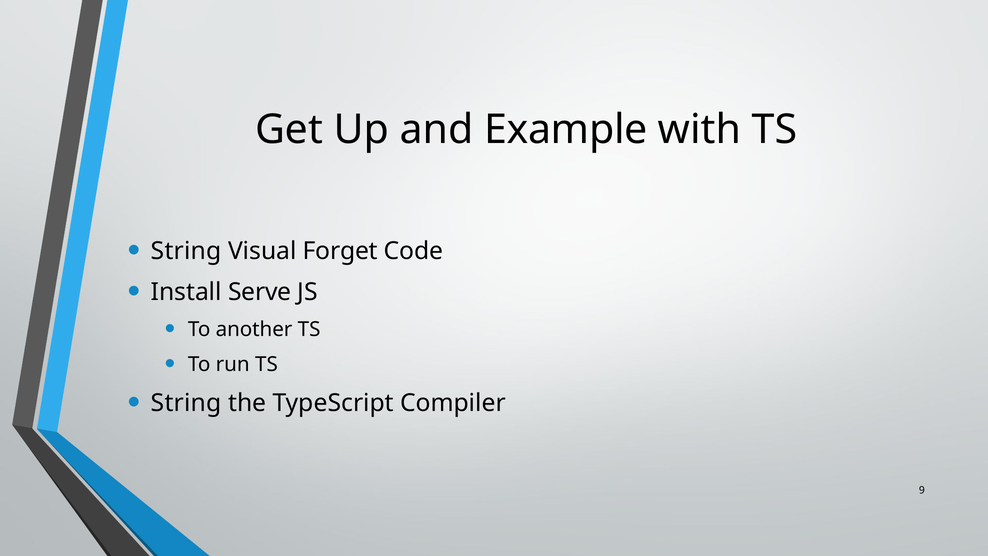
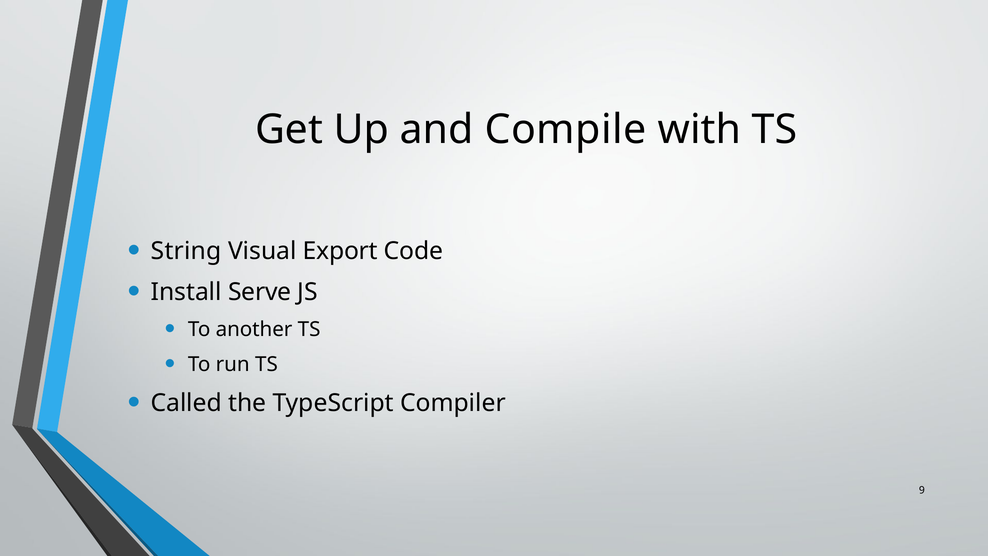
Example: Example -> Compile (566, 129)
Forget: Forget -> Export (340, 251)
String: String -> Called (186, 403)
